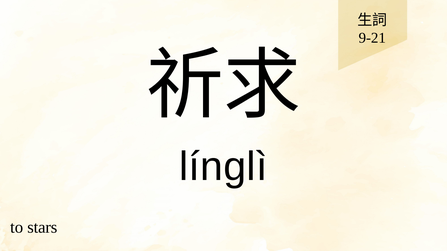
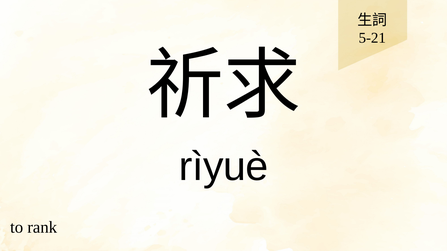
9-21: 9-21 -> 5-21 (372, 38)
línglì: línglì -> rìyuè (224, 167)
stars: stars -> rank (42, 228)
